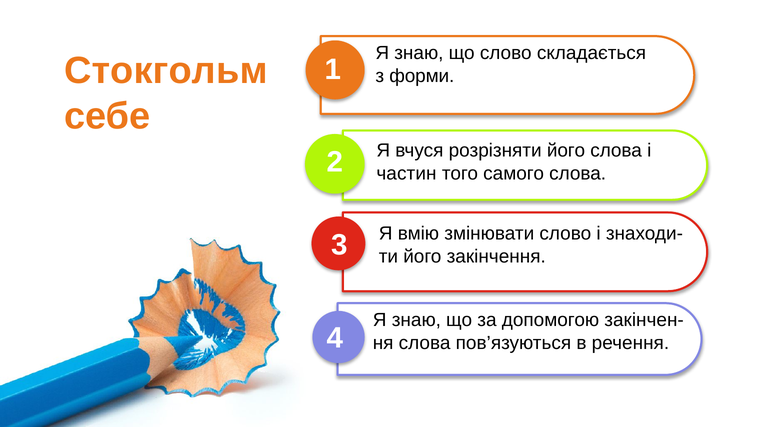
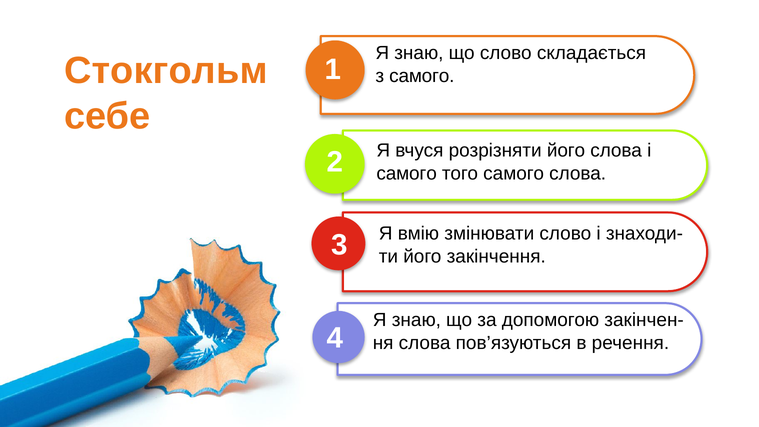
з форми: форми -> самого (422, 76)
частин: частин -> самого (407, 173)
